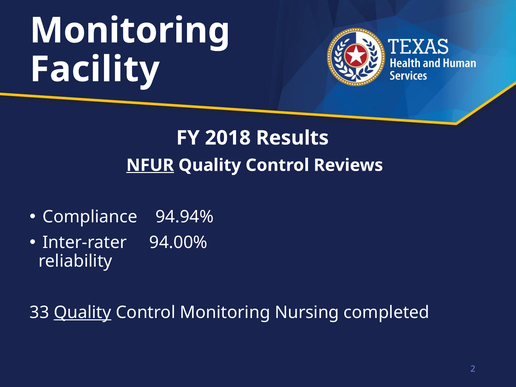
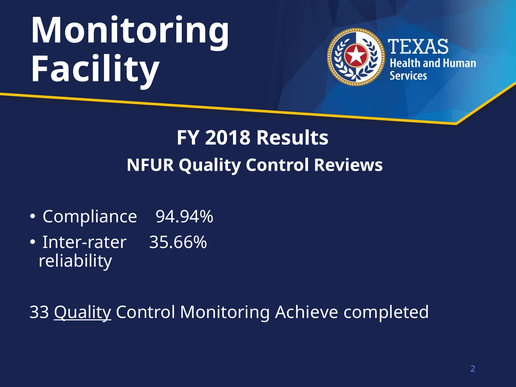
NFUR underline: present -> none (150, 165)
94.00%: 94.00% -> 35.66% (178, 242)
Nursing: Nursing -> Achieve (307, 312)
